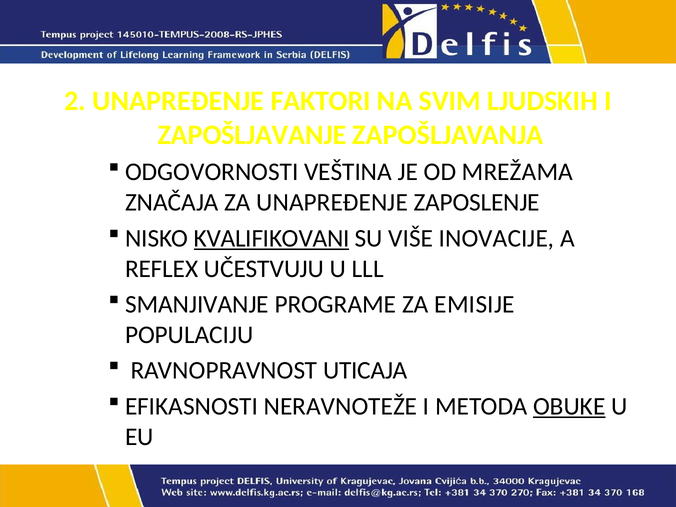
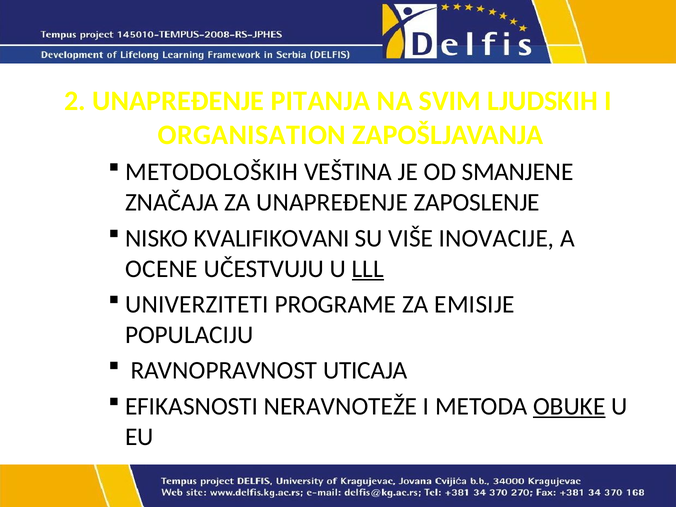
FAKTORI: FAKTORI -> PITANJA (320, 101)
ZAPOŠLJAVANJE: ZAPOŠLJAVANJE -> ORGANISATION (252, 135)
ODGOVORNOSTI: ODGOVORNOSTI -> METODOLOŠKIH (212, 172)
MREŽAMA: MREŽAMA -> SMANJENE (518, 172)
KVALIFIKOVANI underline: present -> none (272, 238)
REFLEX: REFLEX -> OCENE (161, 269)
LLL underline: none -> present (368, 269)
SMANJIVANJE: SMANJIVANJE -> UNIVERZITETI (197, 304)
